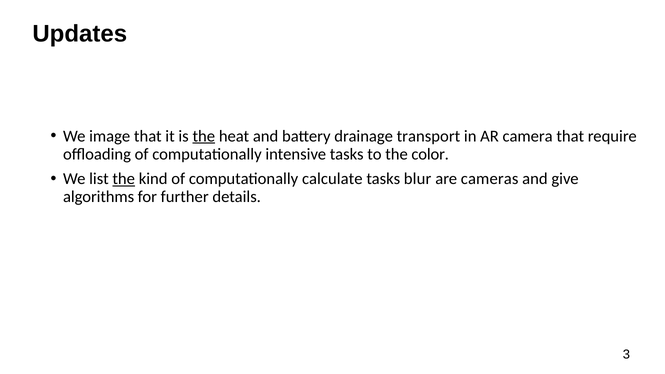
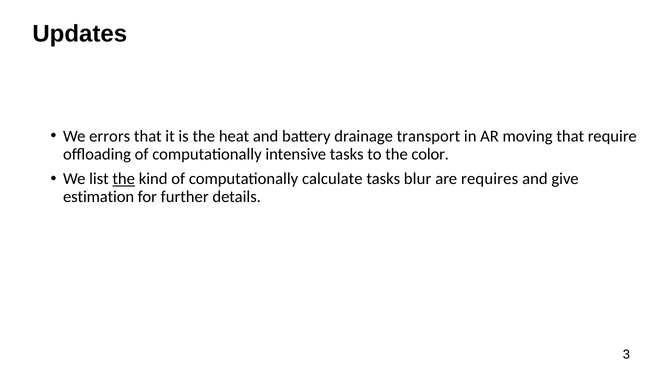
image: image -> errors (110, 136)
the underline: present -> none (204, 136)
camera: camera -> moving (528, 136)
cameras: cameras -> requires (490, 179)
algorithms: algorithms -> estimation (99, 197)
